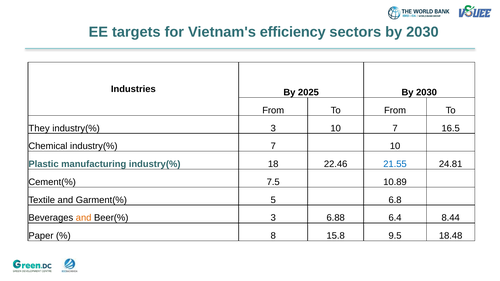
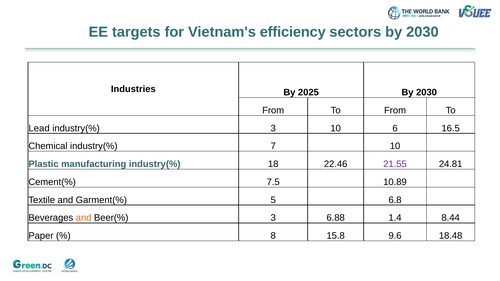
They: They -> Lead (39, 128)
10 7: 7 -> 6 (395, 128)
21.55 colour: blue -> purple (395, 164)
6.4: 6.4 -> 1.4 (395, 218)
9.5: 9.5 -> 9.6 (395, 236)
